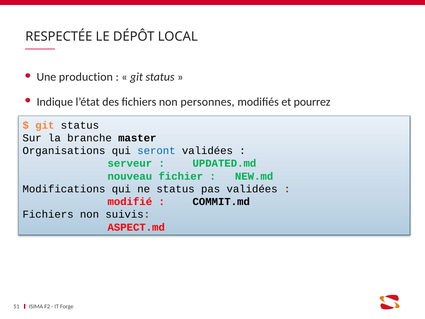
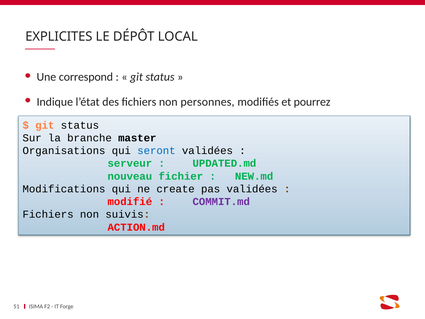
RESPECTÉE: RESPECTÉE -> EXPLICITES (59, 36)
production: production -> correspond (86, 77)
ne status: status -> create (176, 189)
COMMIT.md colour: black -> purple (221, 202)
ASPECT.md: ASPECT.md -> ACTION.md (136, 227)
